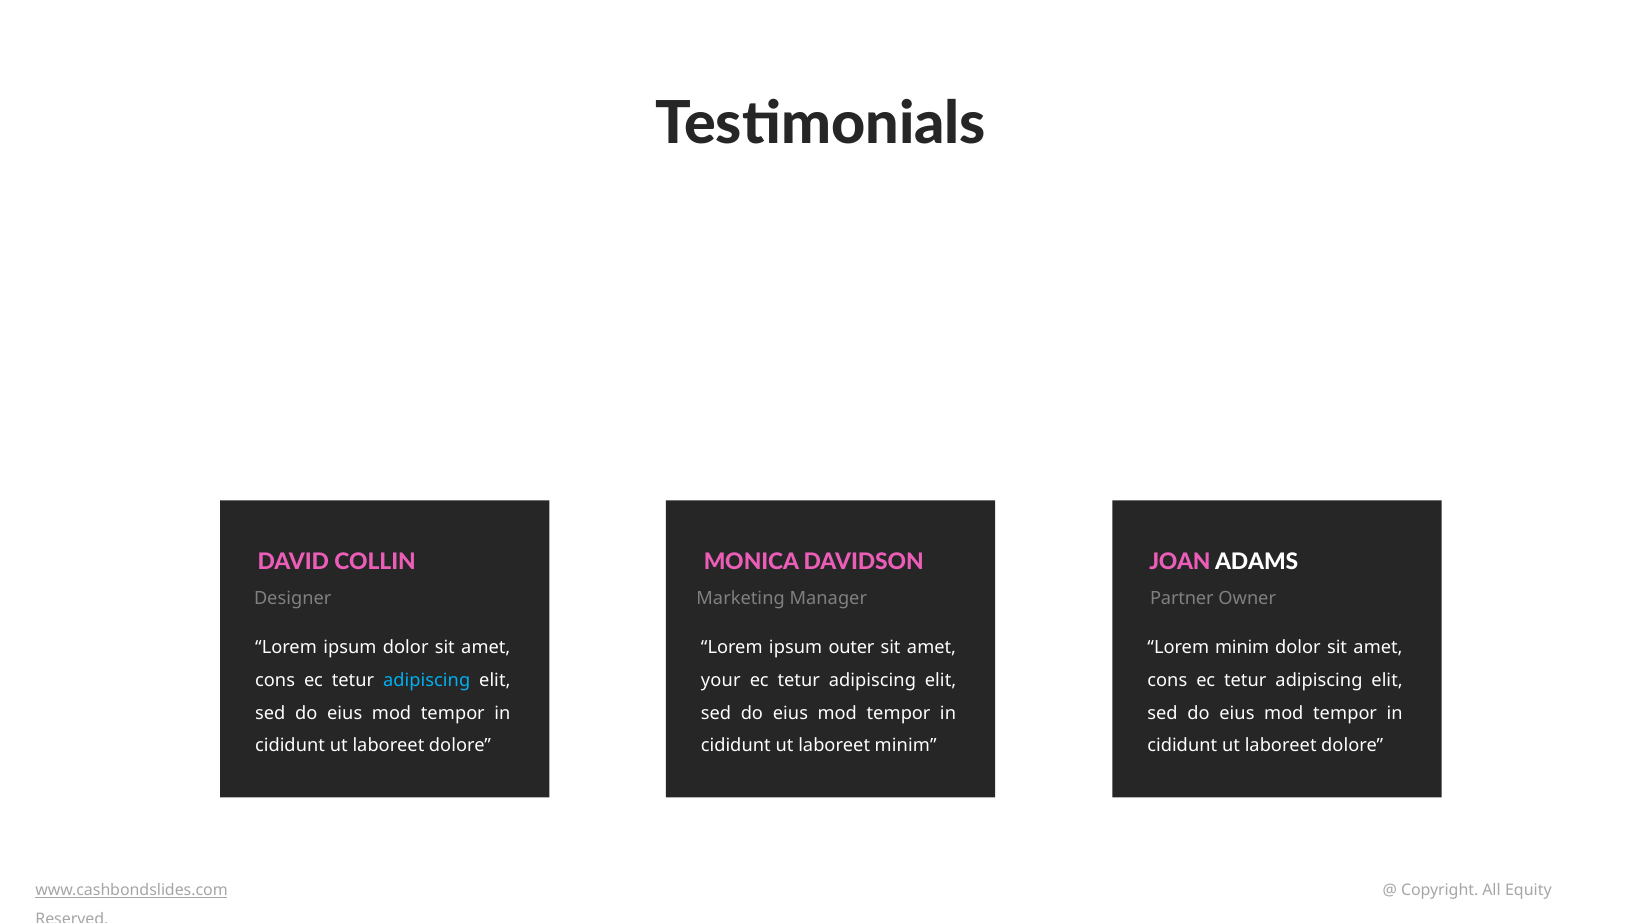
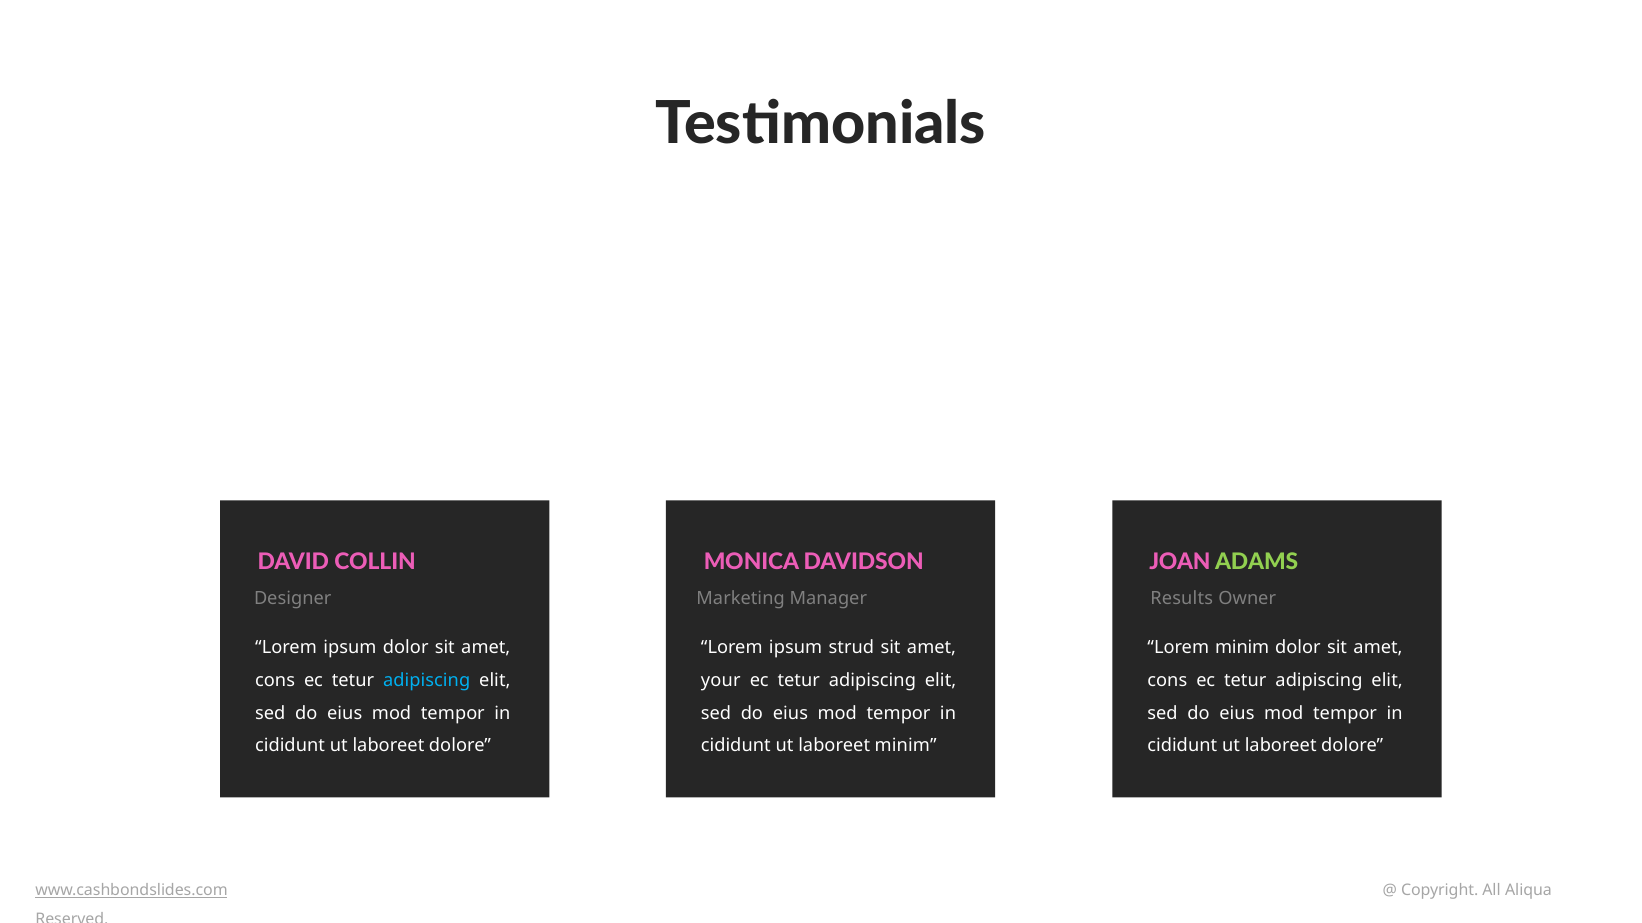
ADAMS colour: white -> light green (1257, 563)
Partner: Partner -> Results (1182, 599)
outer: outer -> strud (851, 648)
Equity: Equity -> Aliqua (1528, 891)
